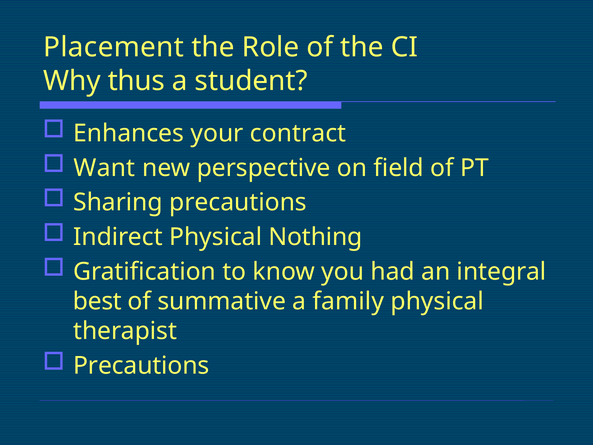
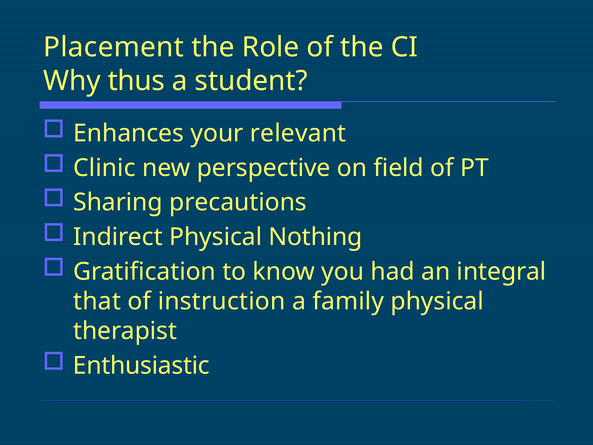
contract: contract -> relevant (298, 133)
Want: Want -> Clinic (104, 168)
best: best -> that (97, 301)
summative: summative -> instruction (222, 301)
Precautions: Precautions -> Enthusiastic (141, 365)
